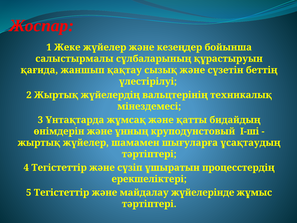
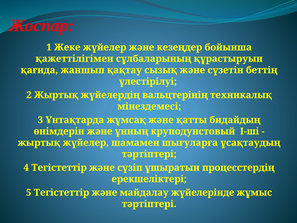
салыстырмалы: салыстырмалы -> қажеттiлiгiмен (74, 59)
